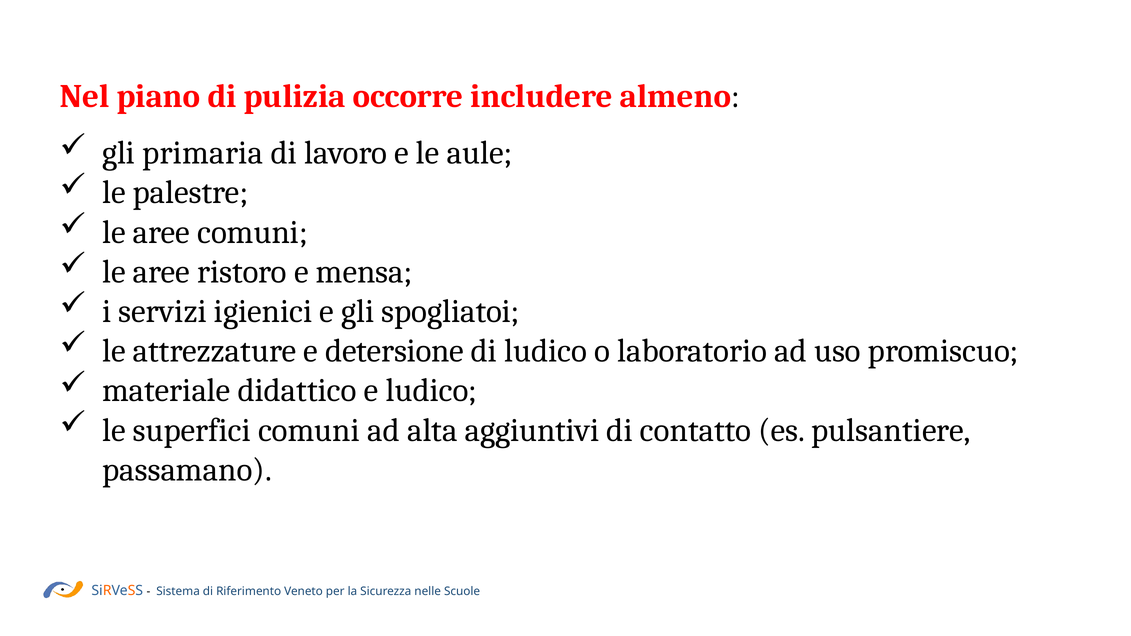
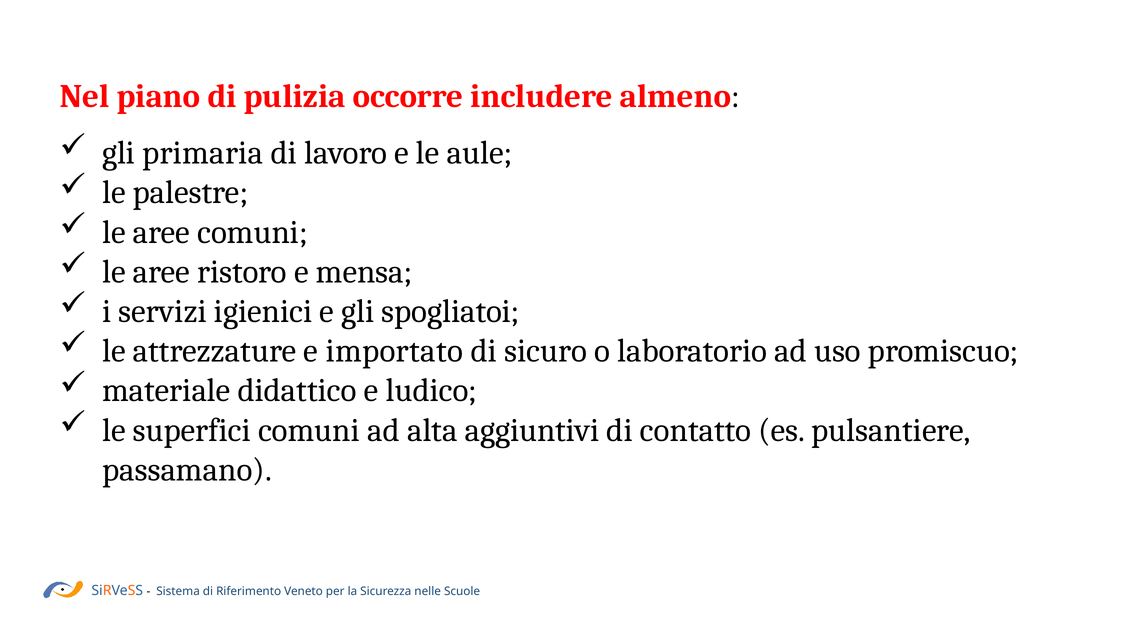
detersione: detersione -> importato (394, 351)
di ludico: ludico -> sicuro (546, 351)
